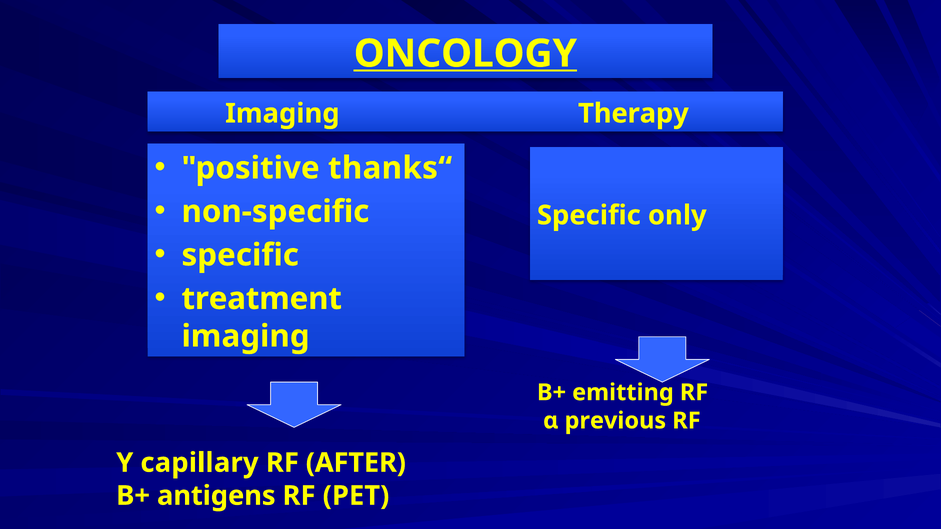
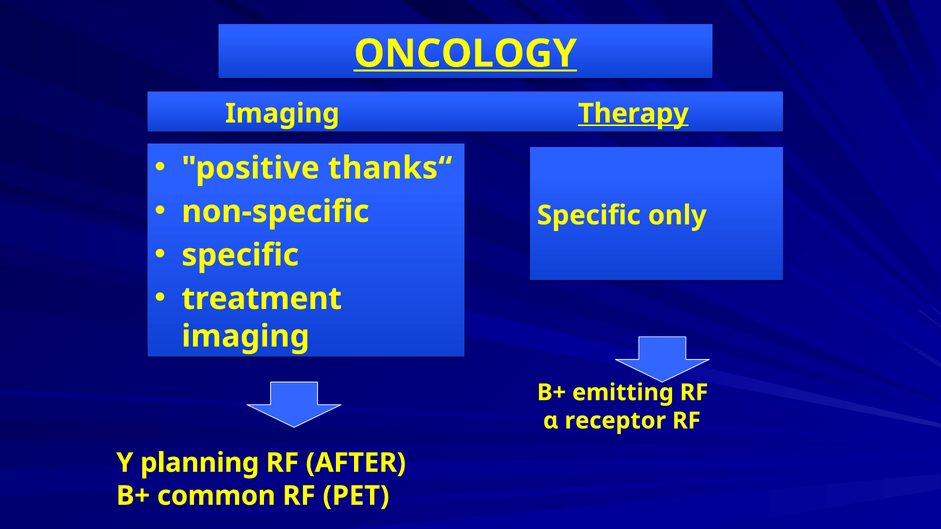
Therapy underline: none -> present (633, 114)
previous: previous -> receptor (615, 421)
capillary: capillary -> planning (200, 463)
antigens: antigens -> common (216, 496)
